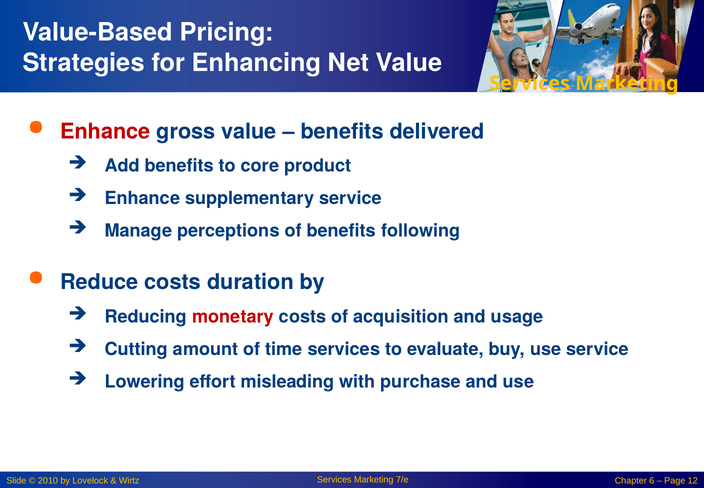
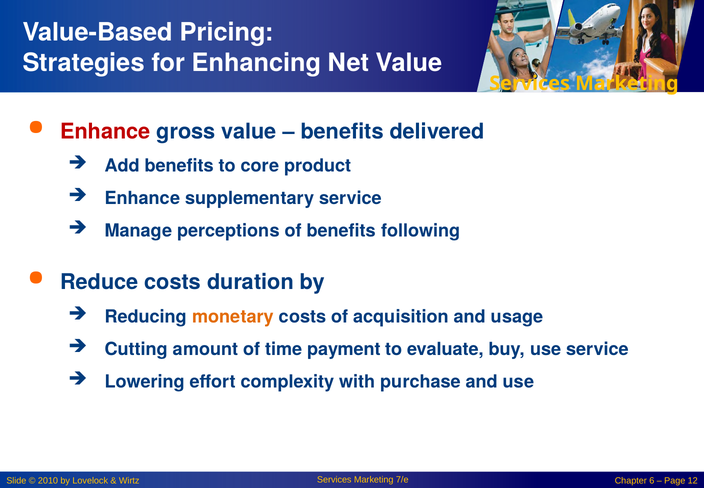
monetary colour: red -> orange (233, 316)
time services: services -> payment (344, 349)
misleading: misleading -> complexity (288, 381)
